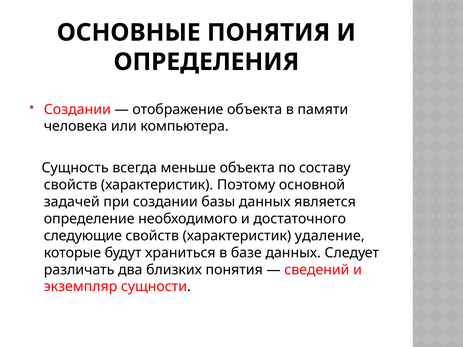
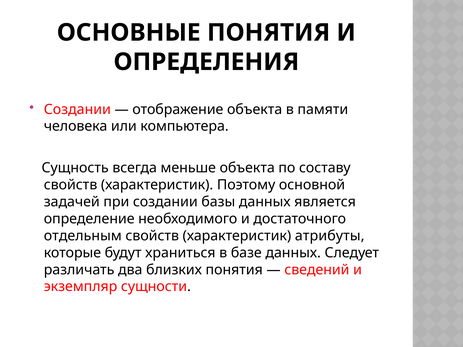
следующие: следующие -> отдельным (83, 236)
удаление: удаление -> атрибуты (330, 236)
